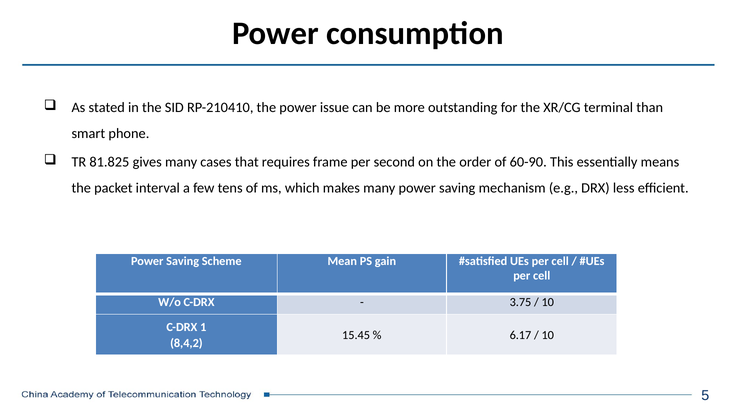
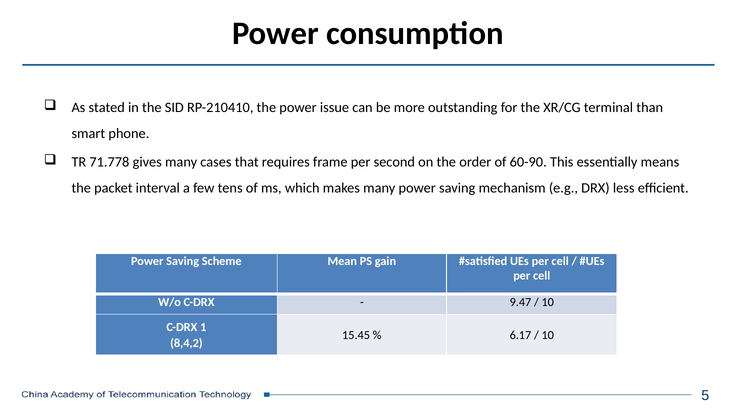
81.825: 81.825 -> 71.778 (109, 162)
3.75: 3.75 -> 9.47 (520, 302)
